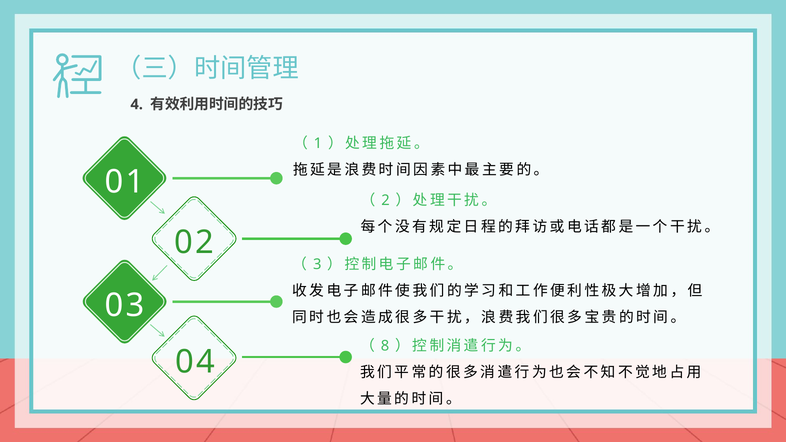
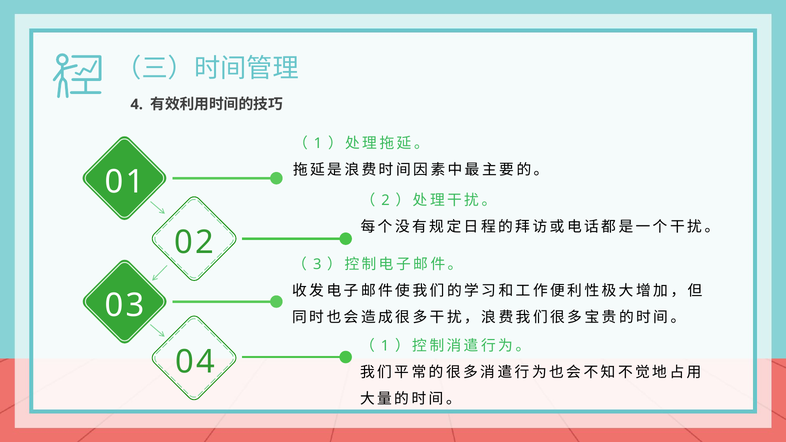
8: 8 -> 1 (385, 346)
